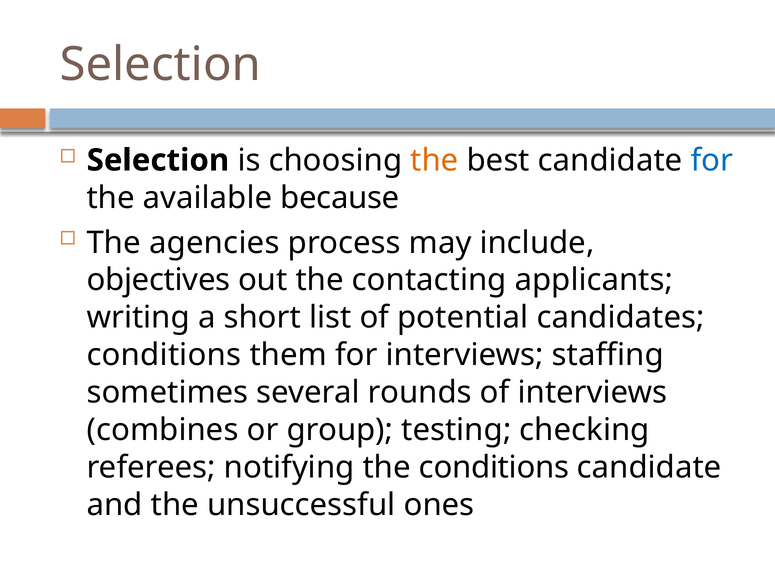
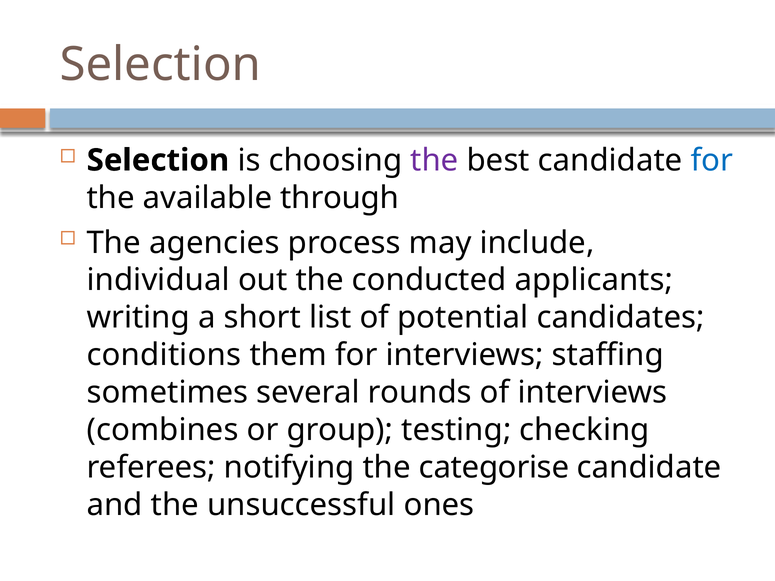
the colour: orange -> purple (434, 160)
because: because -> through (340, 198)
objectives: objectives -> individual (158, 280)
contacting: contacting -> conducted (429, 280)
the conditions: conditions -> categorise (494, 468)
